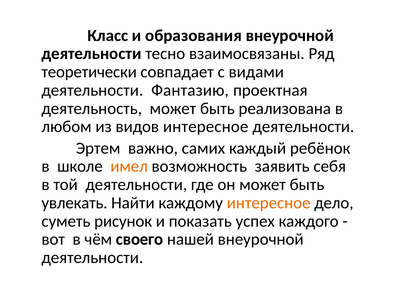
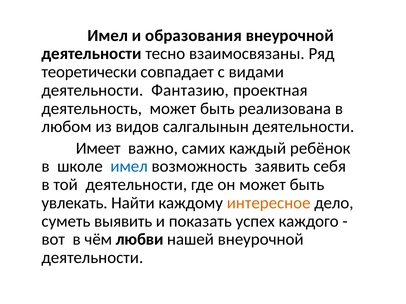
Класс: Класс -> Имел (108, 36)
видов интересное: интересное -> салгалынын (206, 127)
Эртем: Эртем -> Имеет (98, 148)
имел colour: orange -> blue (129, 167)
рисунок: рисунок -> выявить (123, 222)
своего: своего -> любви (140, 240)
